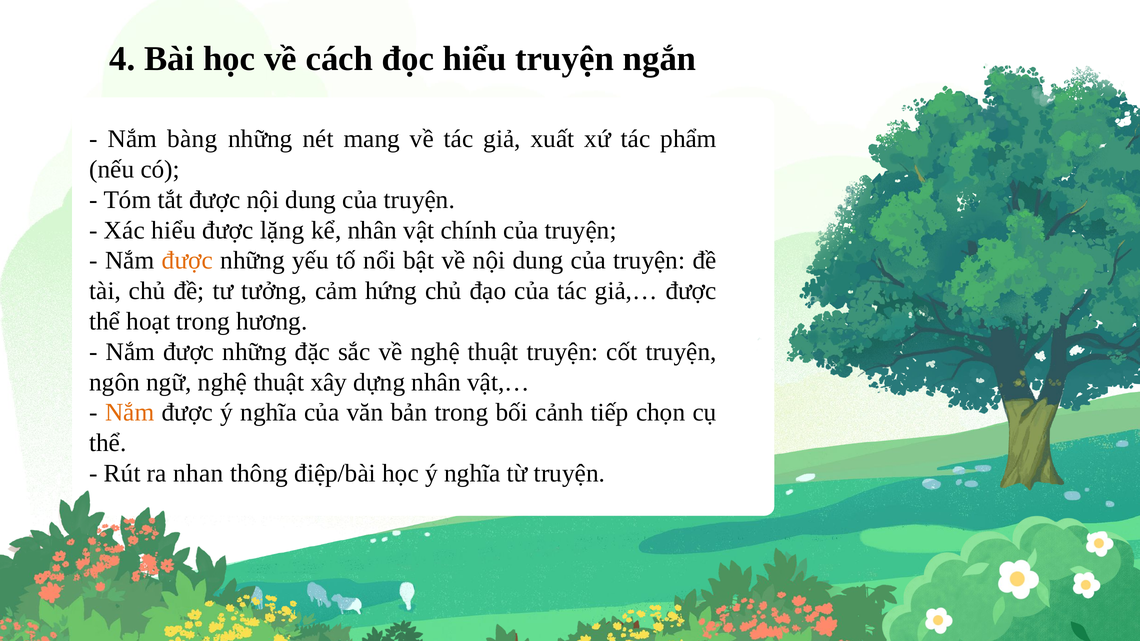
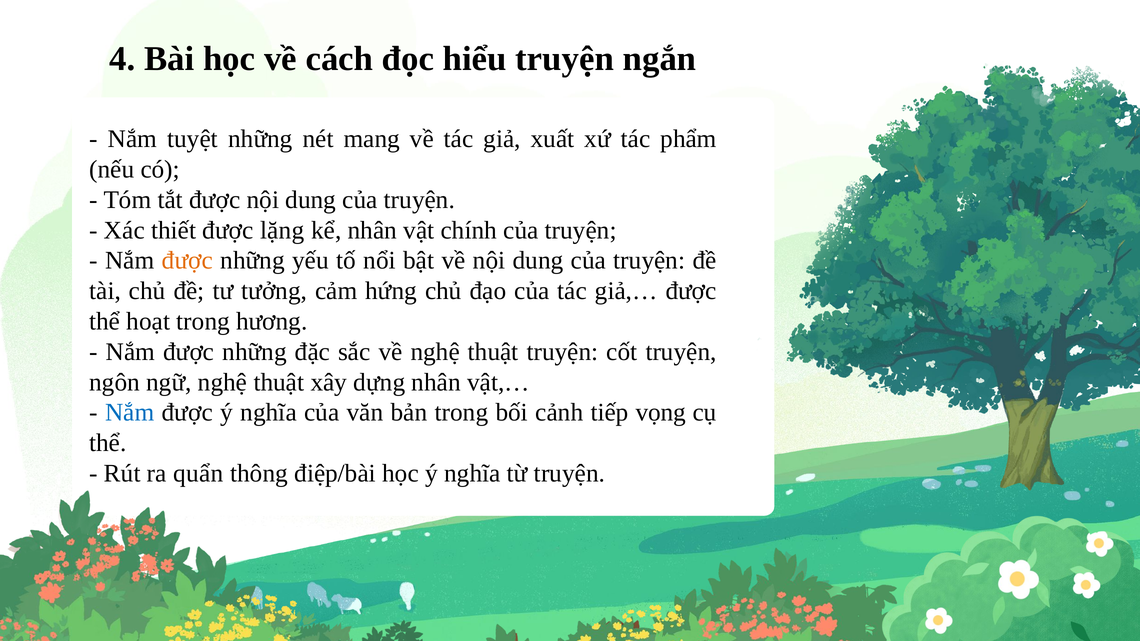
bàng: bàng -> tuyệt (193, 139)
Xác hiểu: hiểu -> thiết (174, 230)
Nắm colour: orange -> blue (130, 413)
chọn: chọn -> vọng (661, 413)
nhan: nhan -> quẩn (198, 474)
